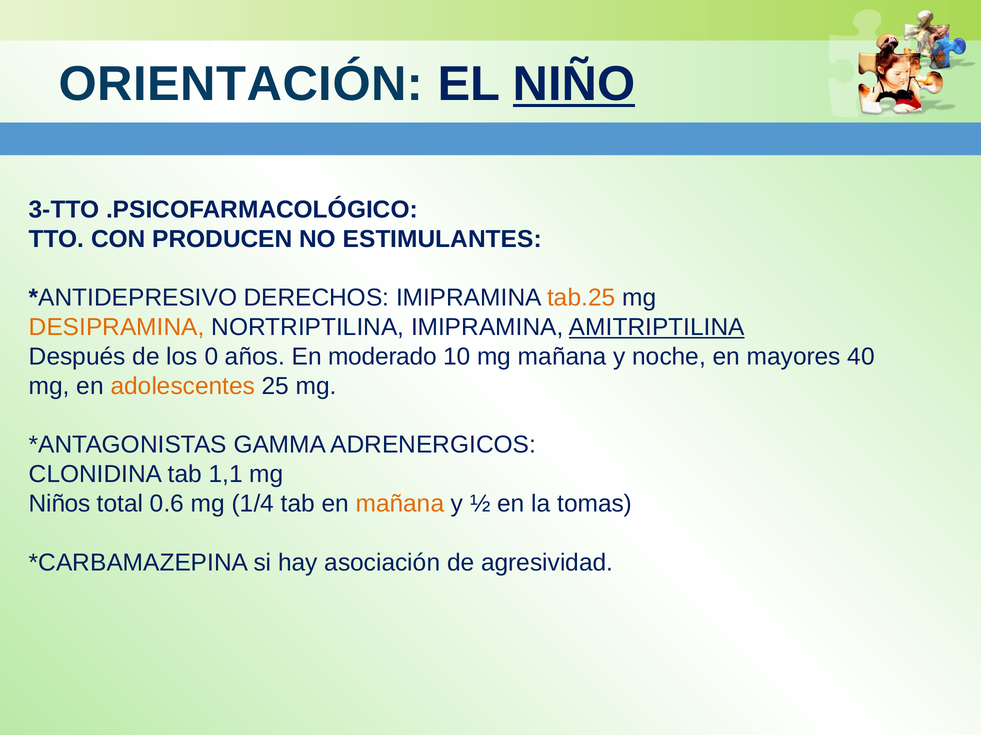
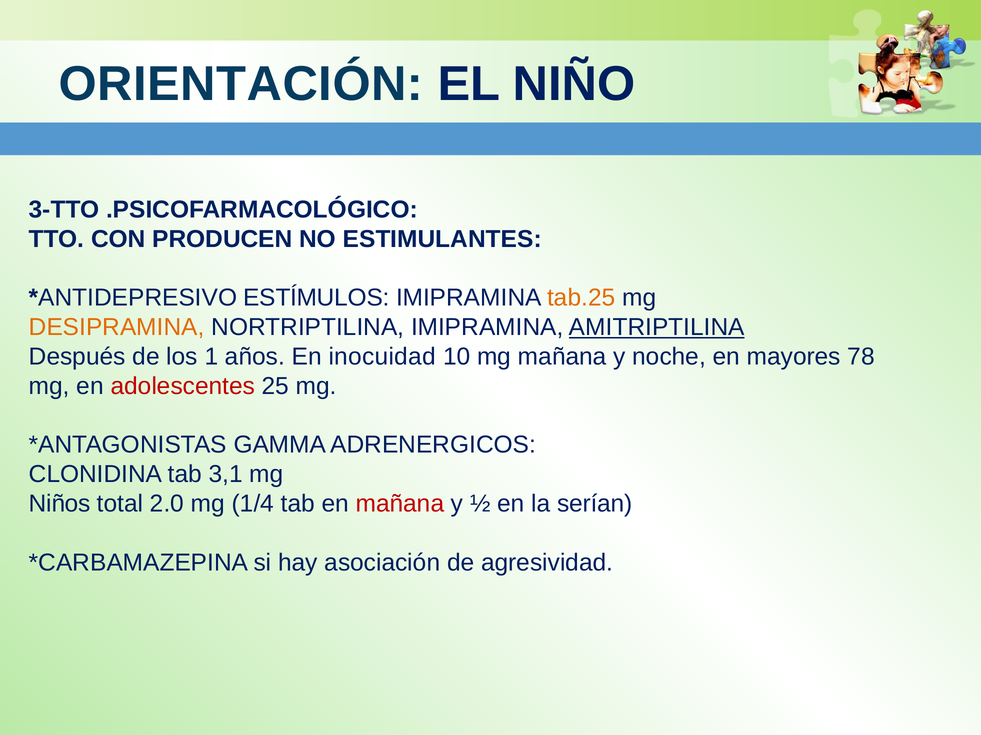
NIÑO underline: present -> none (574, 84)
DERECHOS: DERECHOS -> ESTÍMULOS (316, 298)
0: 0 -> 1 (211, 357)
moderado: moderado -> inocuidad (382, 357)
40: 40 -> 78 (861, 357)
adolescentes colour: orange -> red (183, 387)
1,1: 1,1 -> 3,1 (226, 475)
0.6: 0.6 -> 2.0 (167, 504)
mañana colour: orange -> red (400, 504)
tomas: tomas -> serían (595, 504)
